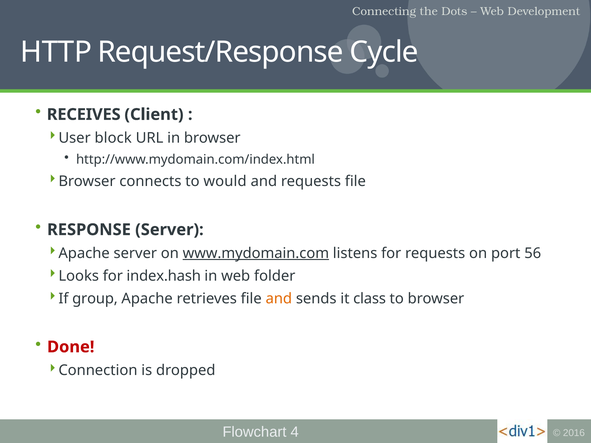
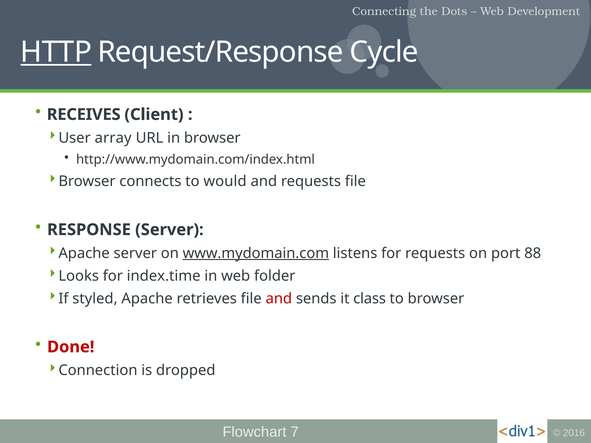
HTTP underline: none -> present (56, 52)
block: block -> array (113, 138)
56: 56 -> 88 (533, 253)
index.hash: index.hash -> index.time (164, 276)
group: group -> styled (95, 299)
and colour: orange -> red (279, 299)
Flowchart 4: 4 -> 7 (295, 432)
